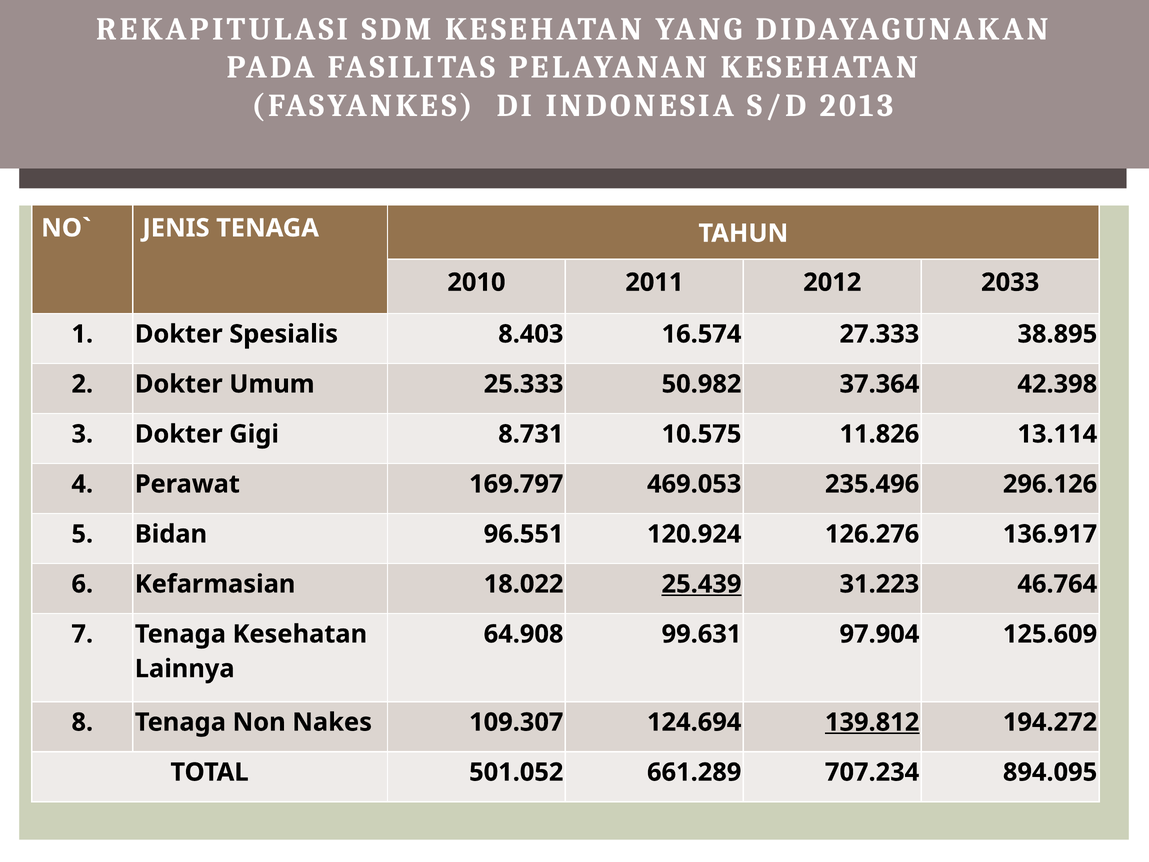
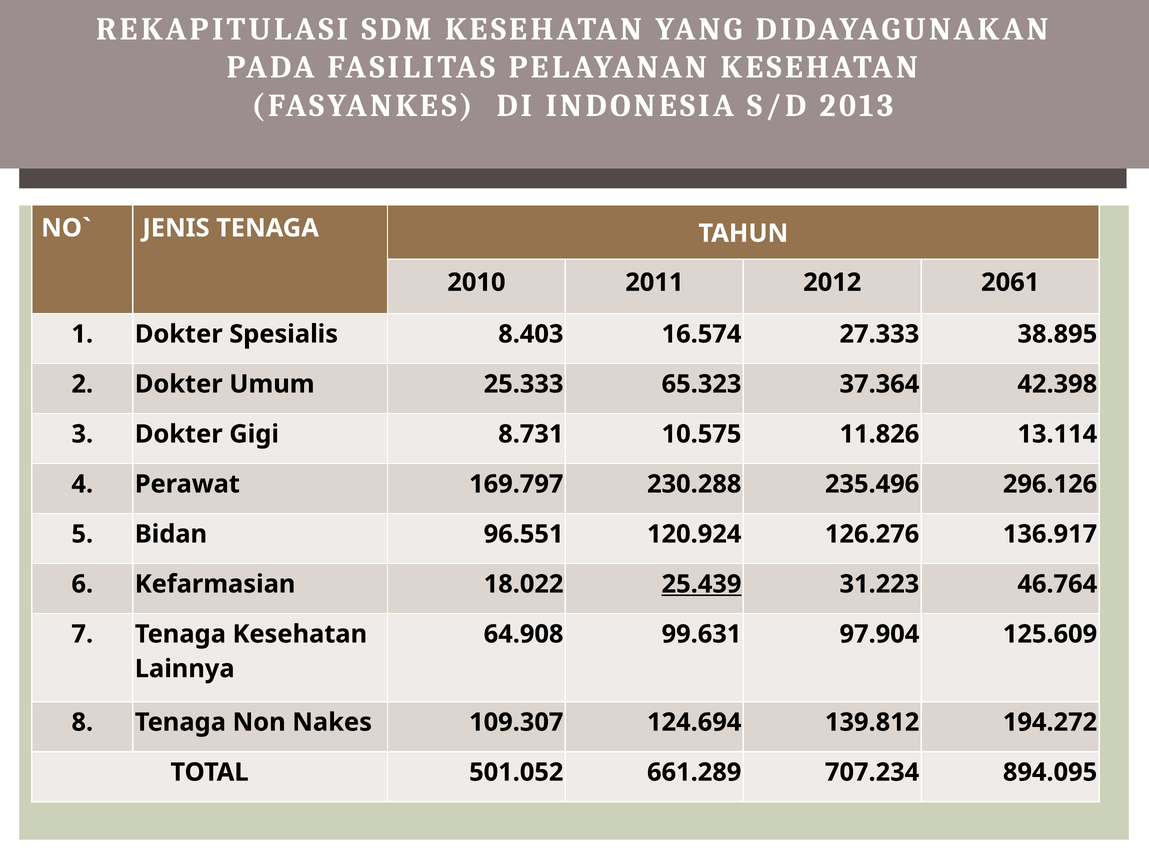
2033: 2033 -> 2061 (1010, 282)
50.982: 50.982 -> 65.323 (702, 384)
469.053: 469.053 -> 230.288 (694, 484)
139.812 underline: present -> none (872, 722)
